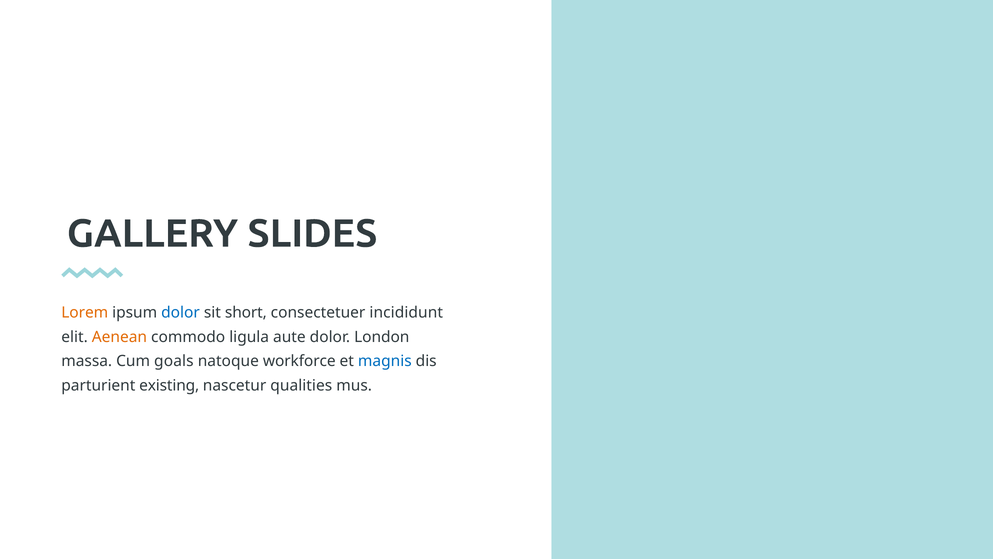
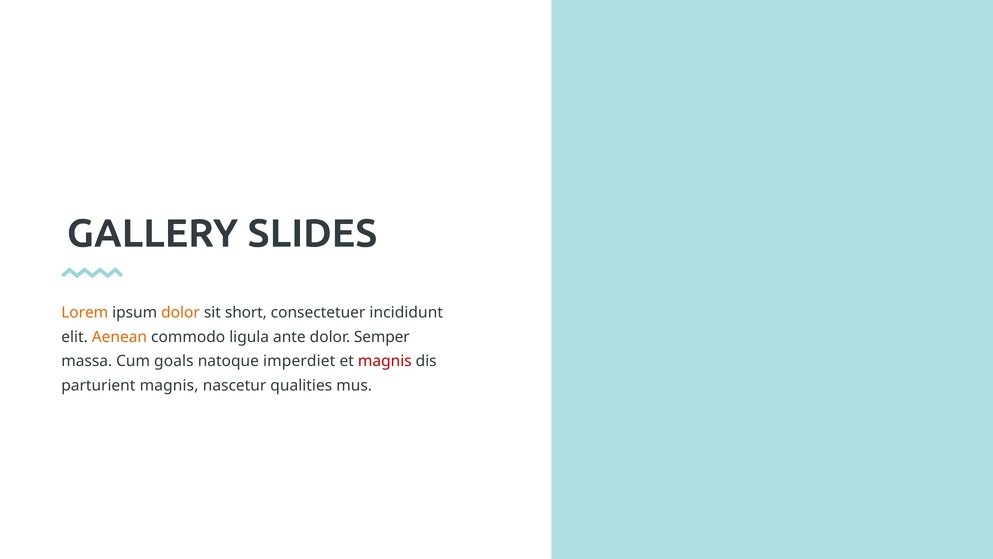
dolor colour: blue -> orange (181, 313)
aute: aute -> ante (289, 337)
London: London -> Semper (382, 337)
workforce: workforce -> imperdiet (299, 361)
magnis colour: blue -> red (385, 361)
parturient existing: existing -> magnis (169, 385)
